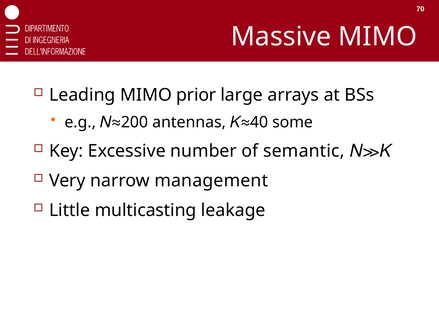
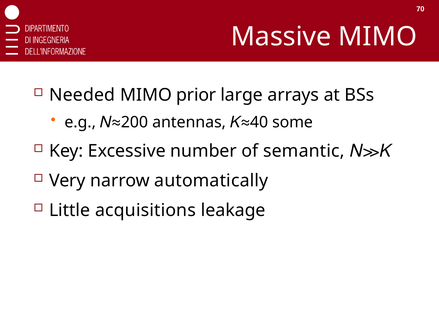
Leading: Leading -> Needed (82, 95)
management: management -> automatically (211, 181)
multicasting: multicasting -> acquisitions (145, 210)
